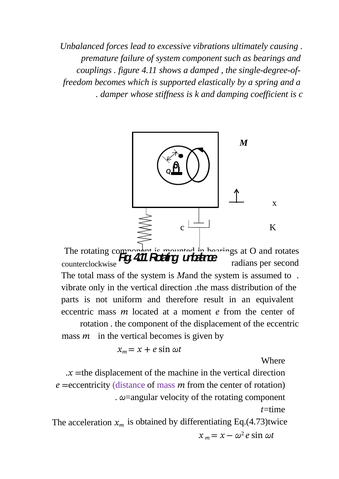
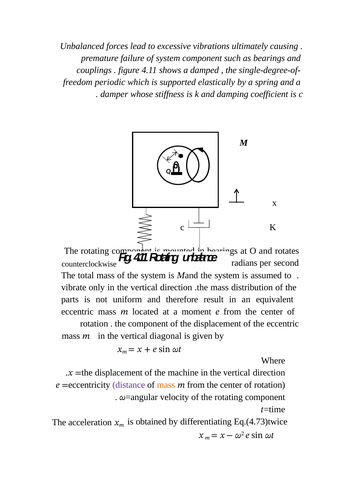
freedom becomes: becomes -> periodic (110, 82)
vertical becomes: becomes -> diagonal (166, 336)
mass colour: purple -> orange (166, 385)
